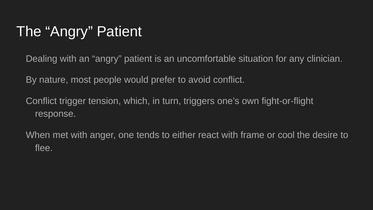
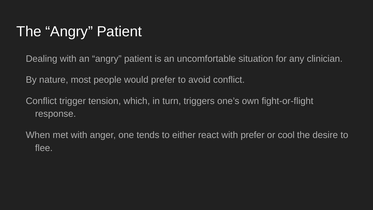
with frame: frame -> prefer (253, 135)
